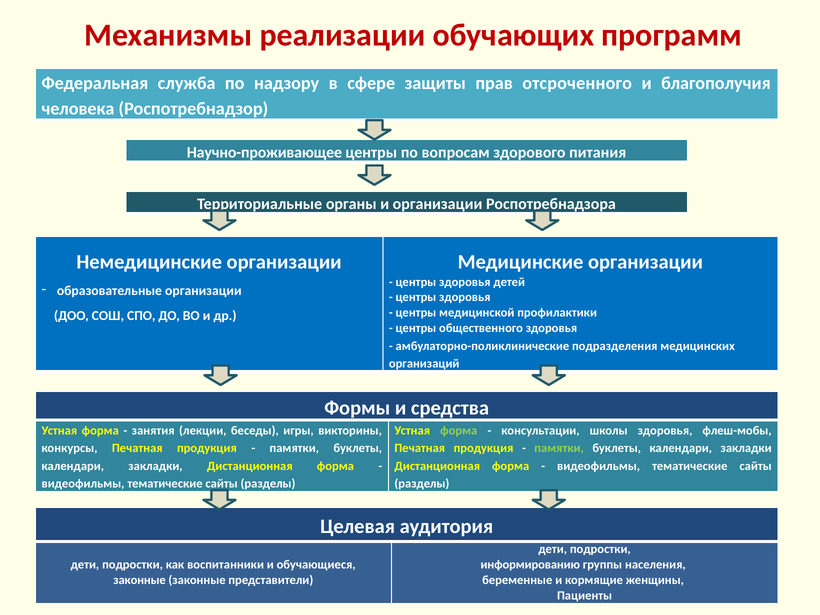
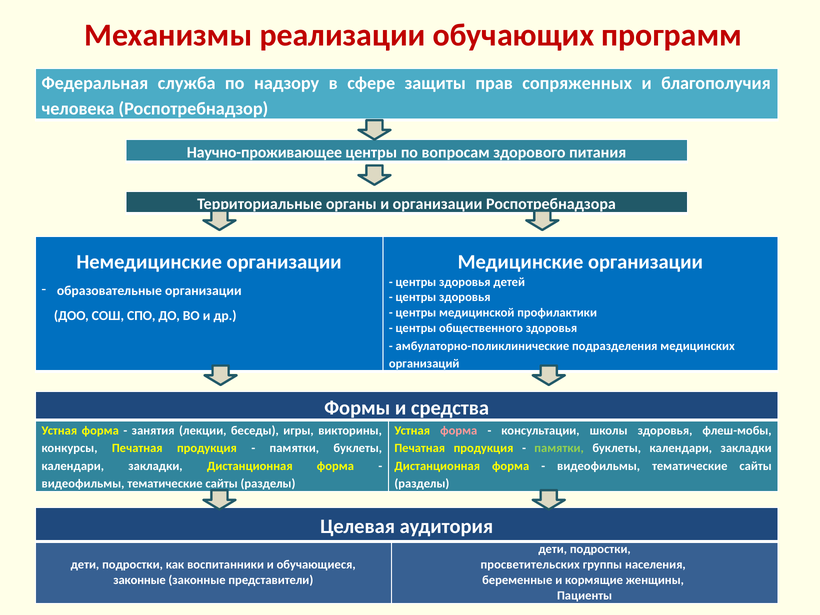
отсроченного: отсроченного -> сопряженных (577, 83)
форма colour: light green -> pink (459, 430)
информированию: информированию -> просветительских (530, 565)
